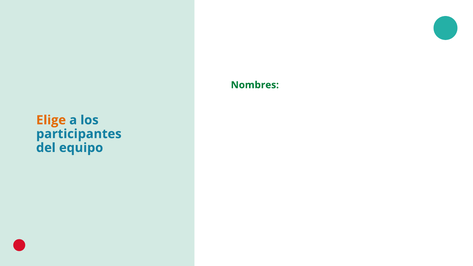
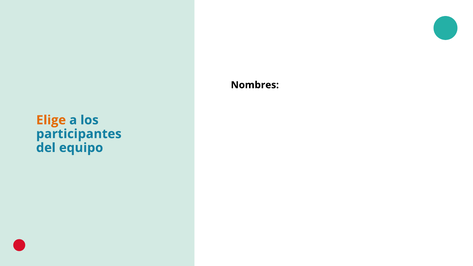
Nombres colour: green -> black (255, 85)
